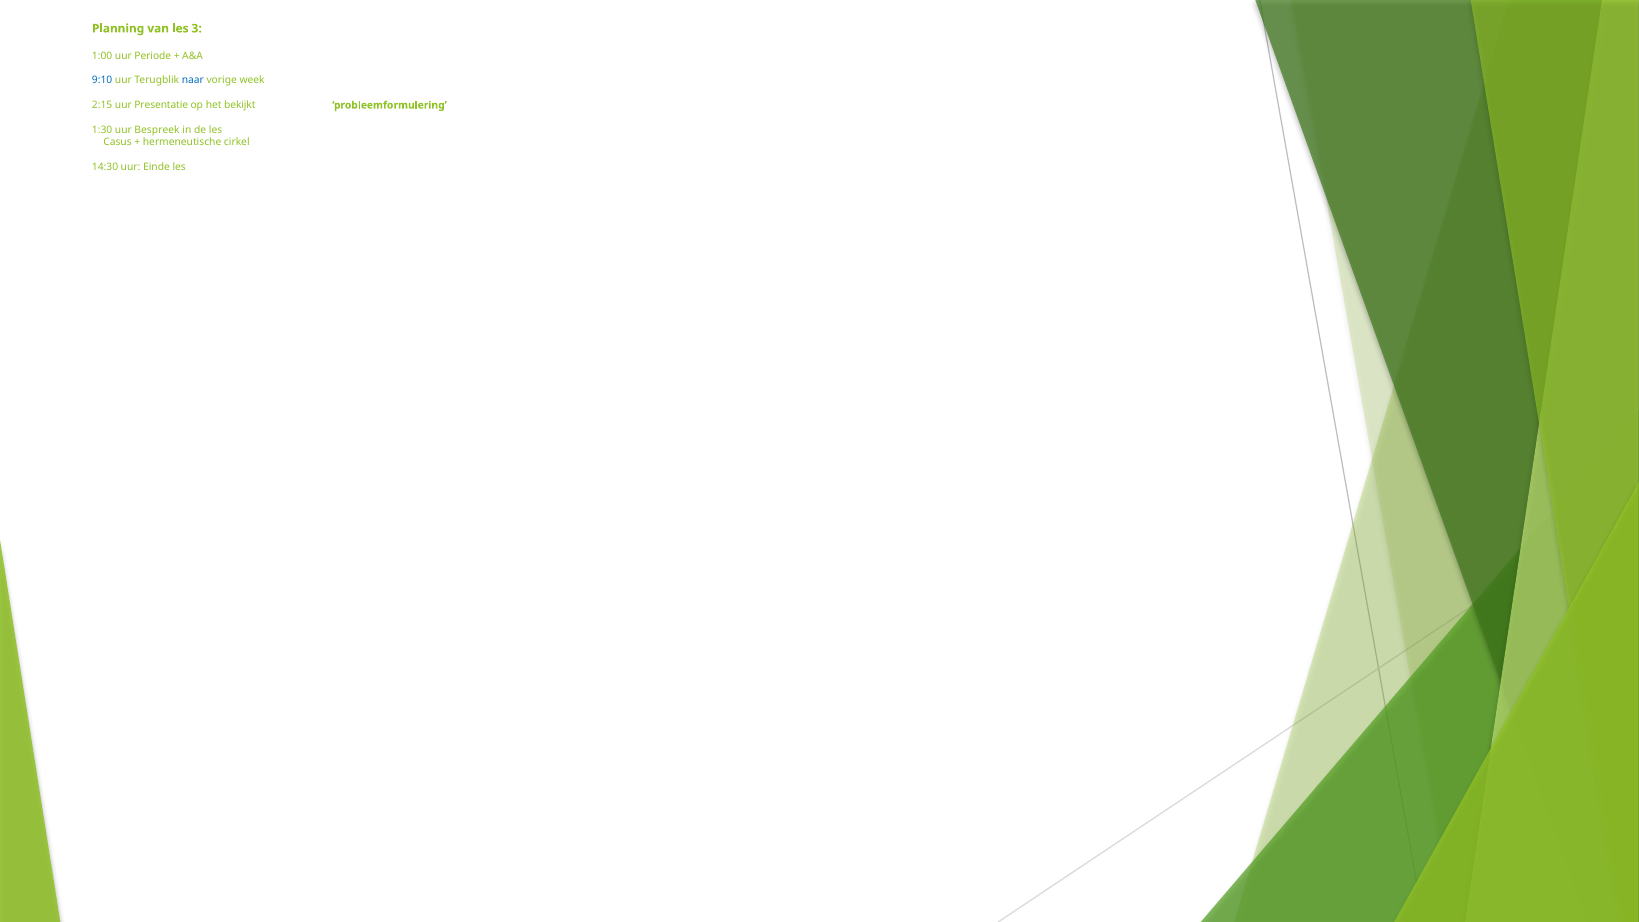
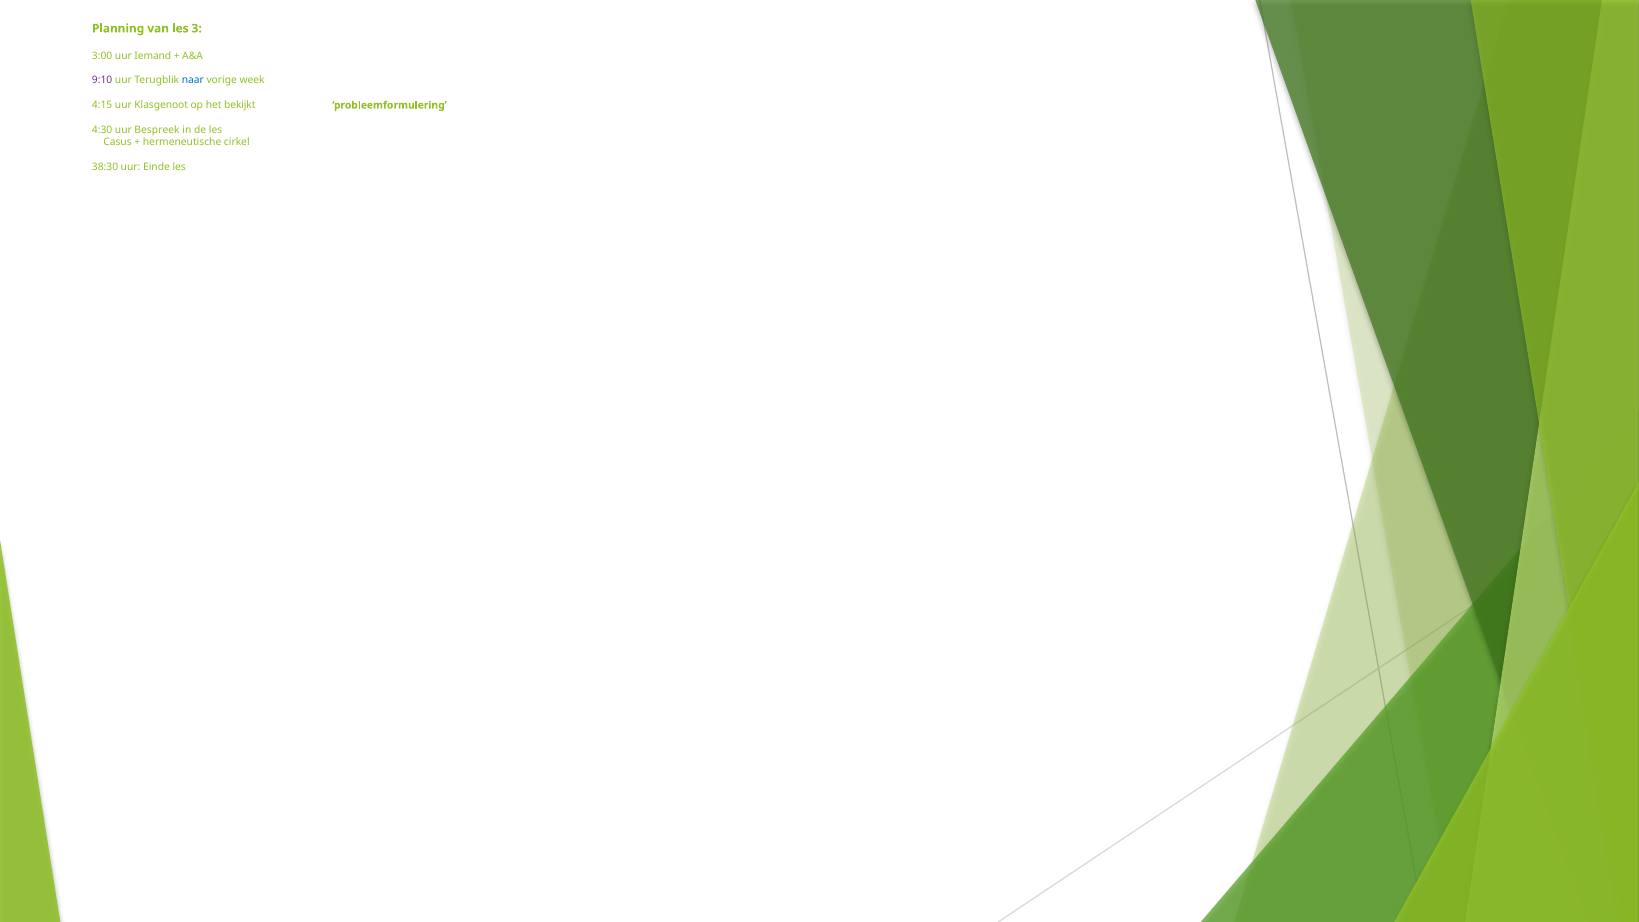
1:00: 1:00 -> 3:00 (102, 56)
Periode: Periode -> Iemand (153, 56)
9:10 colour: blue -> purple (102, 81)
2:15: 2:15 -> 4:15 (102, 105)
Presentatie: Presentatie -> Klasgenoot (161, 105)
1:30: 1:30 -> 4:30 (102, 130)
14:30: 14:30 -> 38:30 (105, 167)
